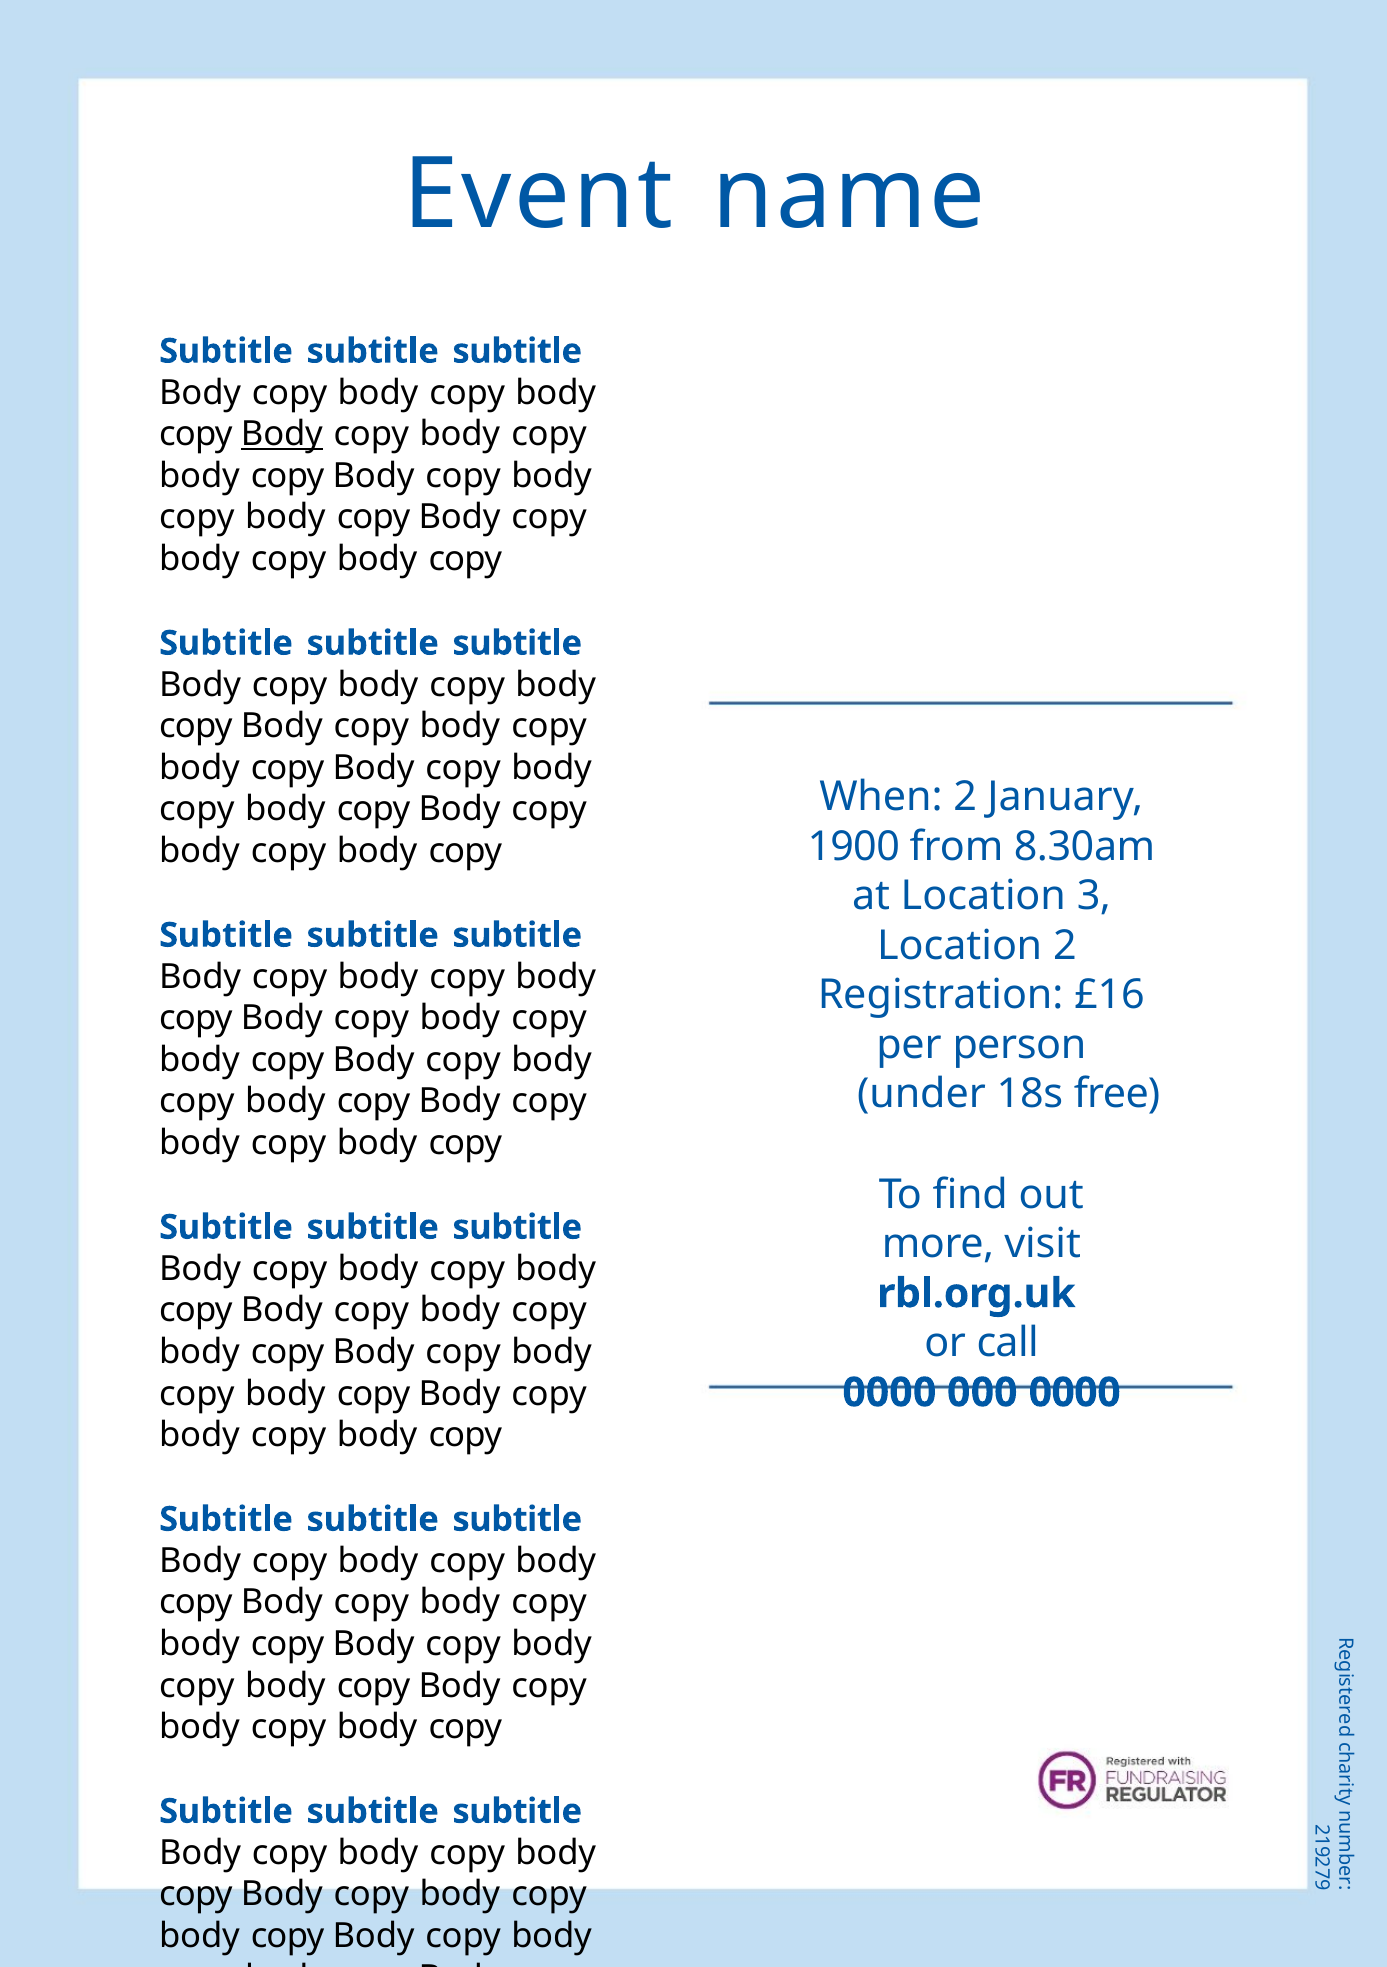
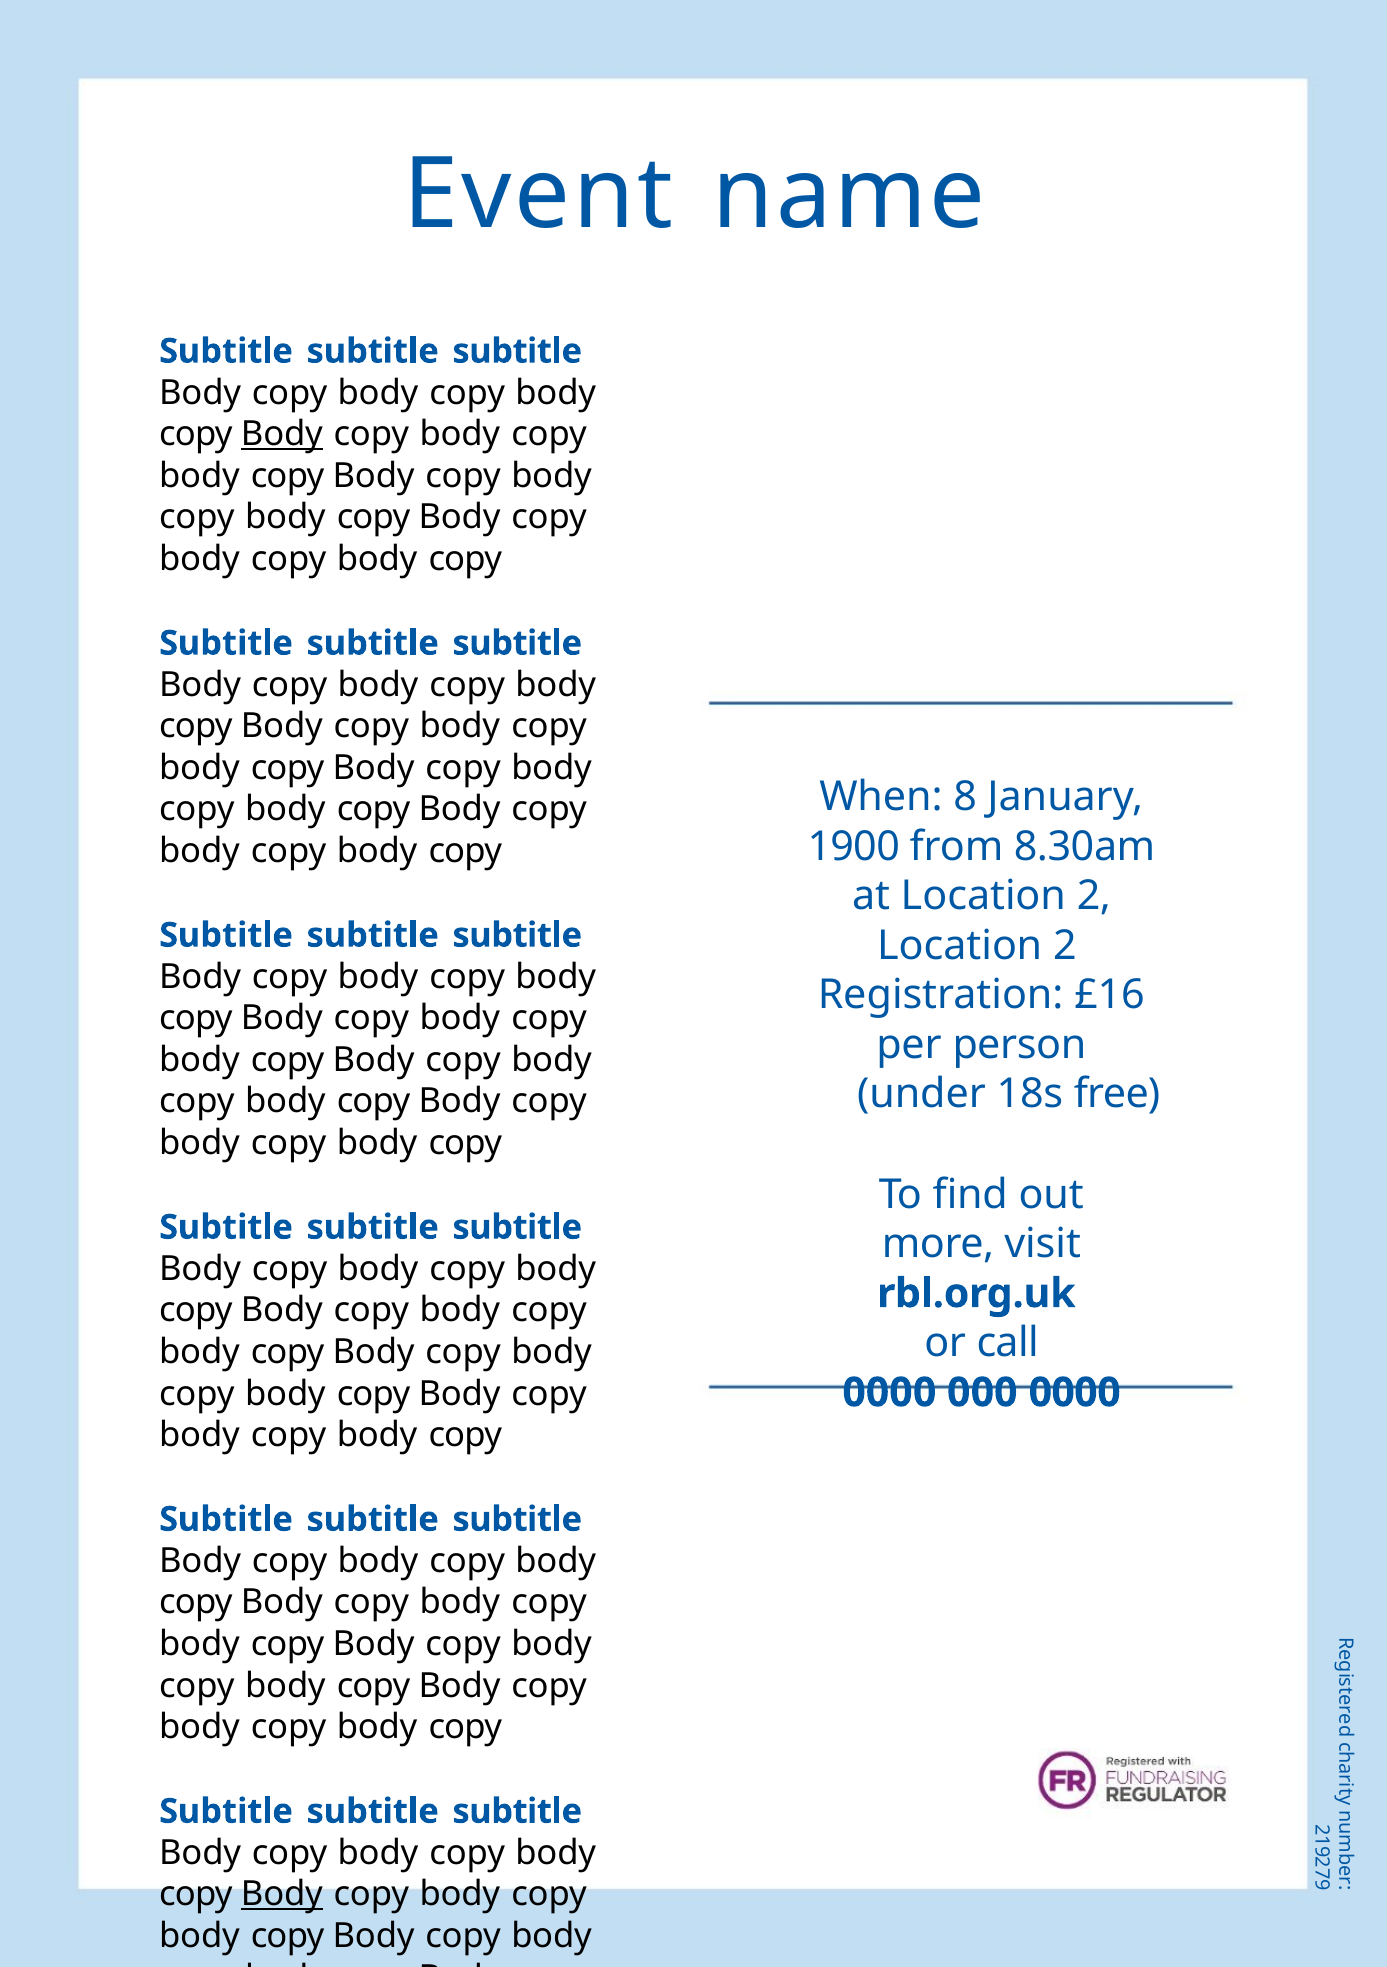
When 2: 2 -> 8 (965, 797)
at Location 3: 3 -> 2 (1094, 896)
Body underline: none -> present (282, 1894)
